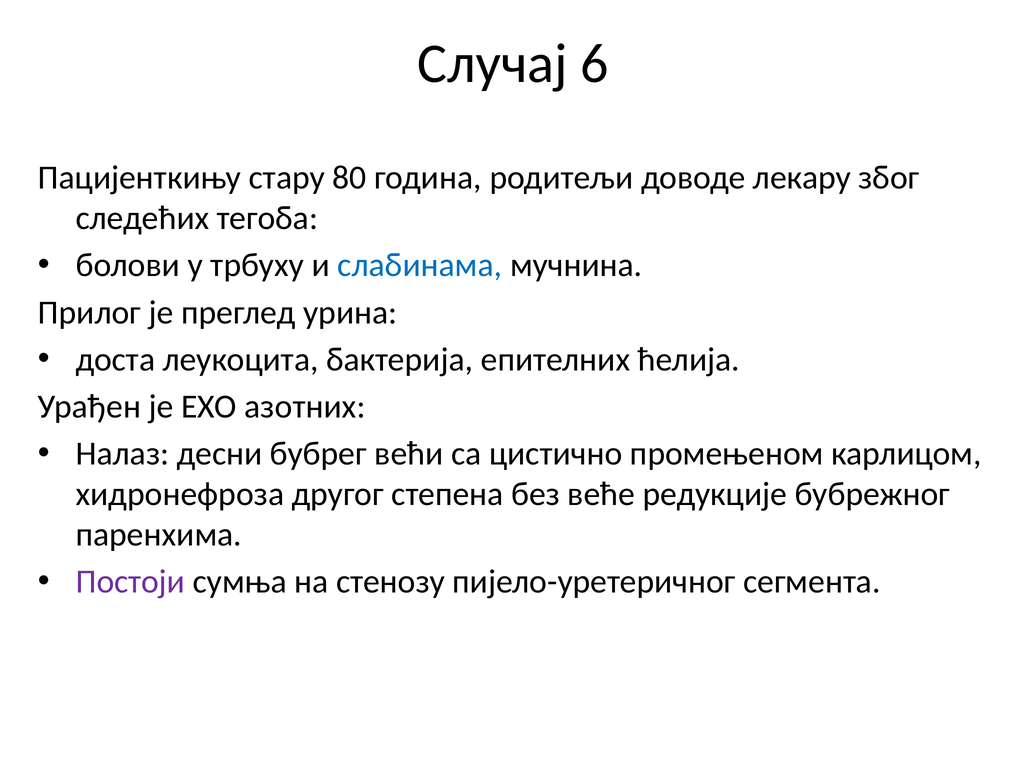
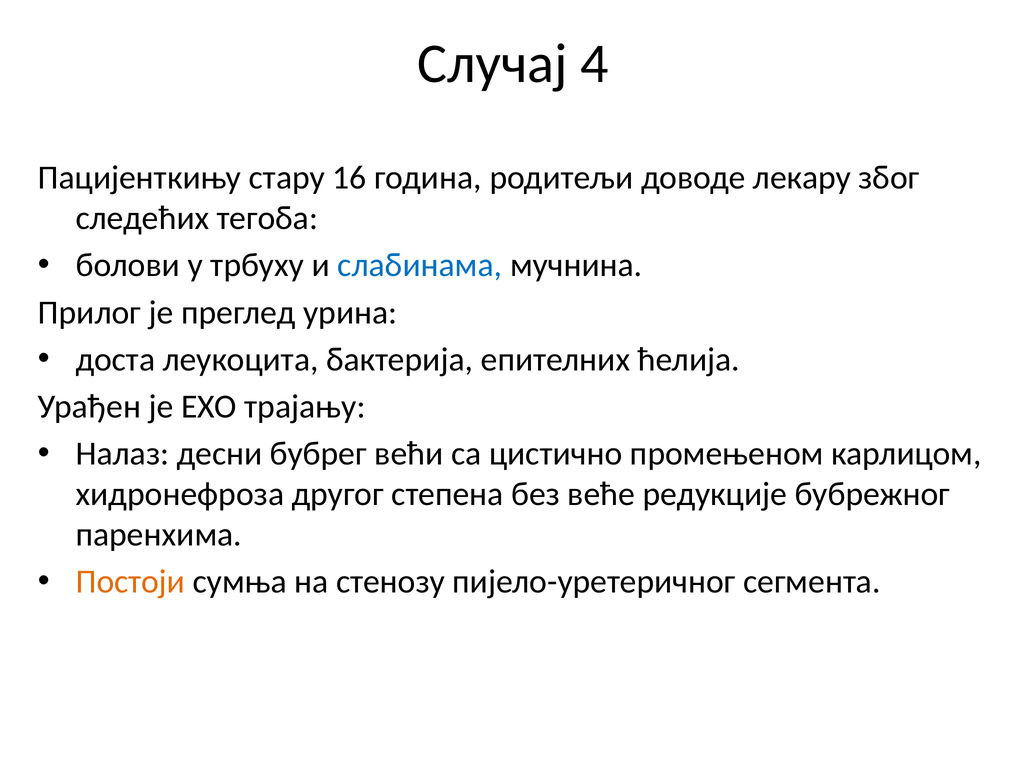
6: 6 -> 4 (594, 64)
80: 80 -> 16 (349, 178)
азотних: азотних -> трајању (305, 406)
Постоји colour: purple -> orange (130, 581)
